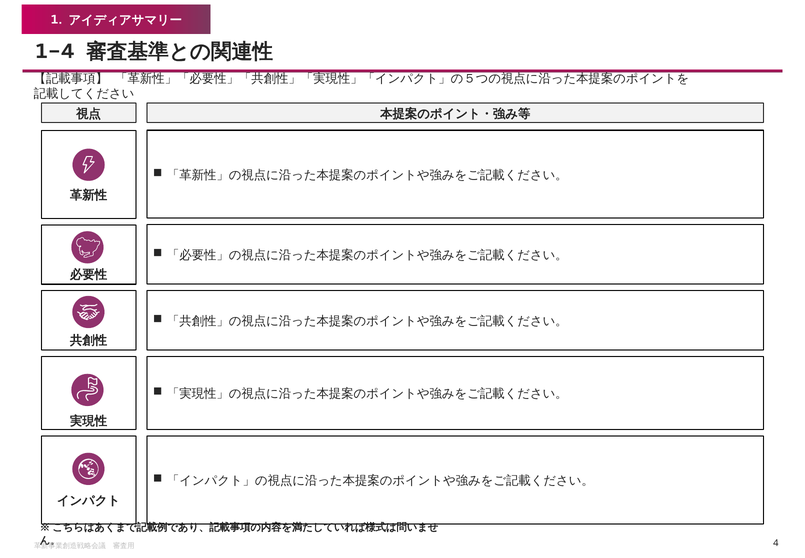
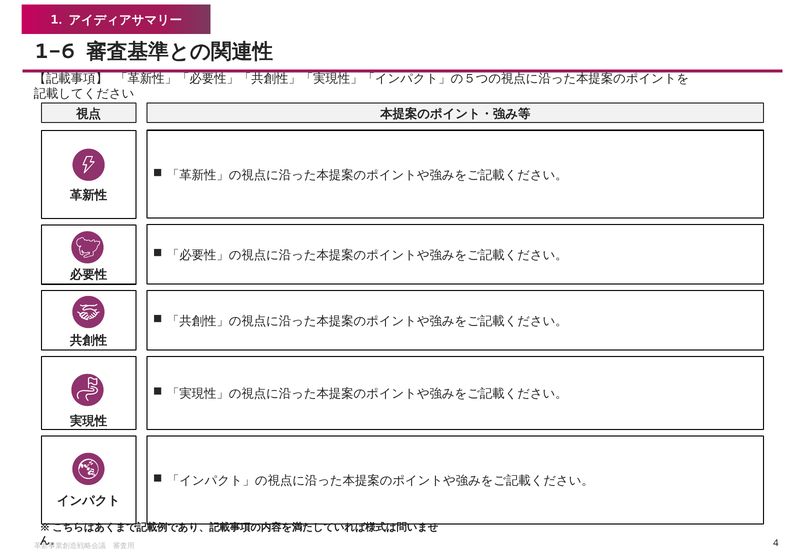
1-4: 1-4 -> 1-6 (55, 51)
